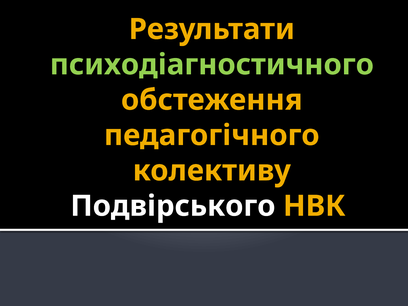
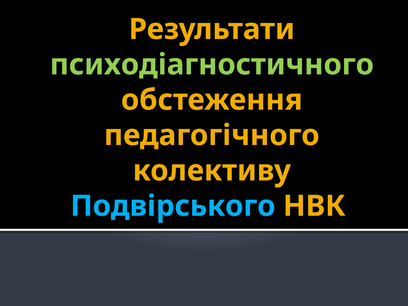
Подвірського colour: white -> light blue (173, 206)
